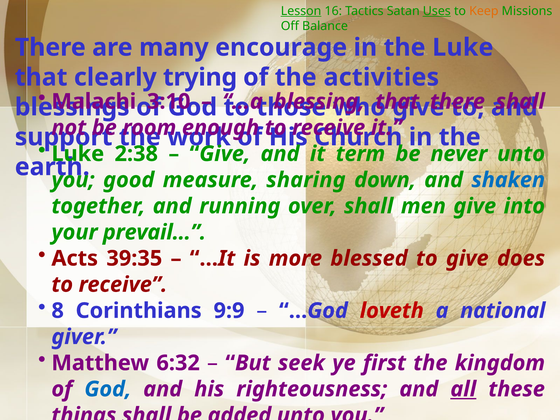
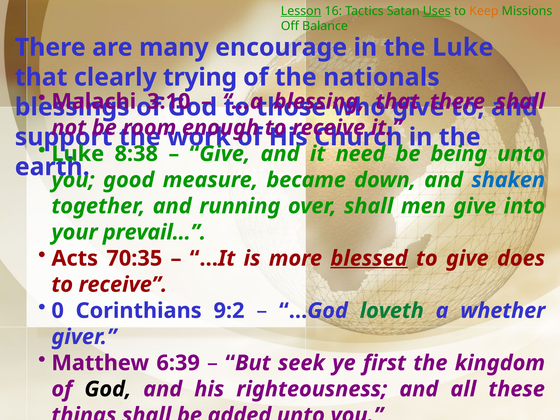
activities: activities -> nationals (381, 77)
2:38: 2:38 -> 8:38 (136, 154)
term: term -> need (361, 154)
never: never -> being (459, 154)
sharing: sharing -> became (306, 180)
39:35: 39:35 -> 70:35 (134, 258)
blessed underline: none -> present (369, 258)
8: 8 -> 0 (58, 311)
9:9: 9:9 -> 9:2 (229, 311)
loveth colour: red -> green (392, 311)
national: national -> whether (503, 311)
6:32: 6:32 -> 6:39 (178, 363)
God colour: blue -> black (108, 389)
all underline: present -> none (463, 389)
